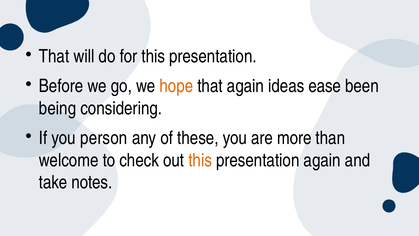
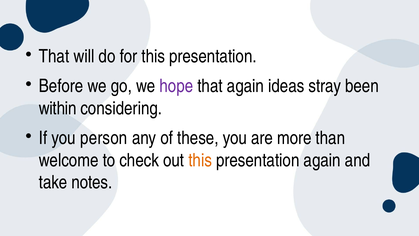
hope colour: orange -> purple (176, 86)
ease: ease -> stray (325, 86)
being: being -> within (58, 108)
